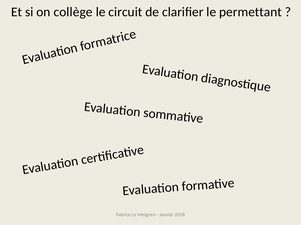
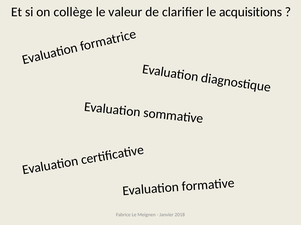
circuit: circuit -> valeur (125, 12)
permettant: permettant -> acquisitions (251, 12)
